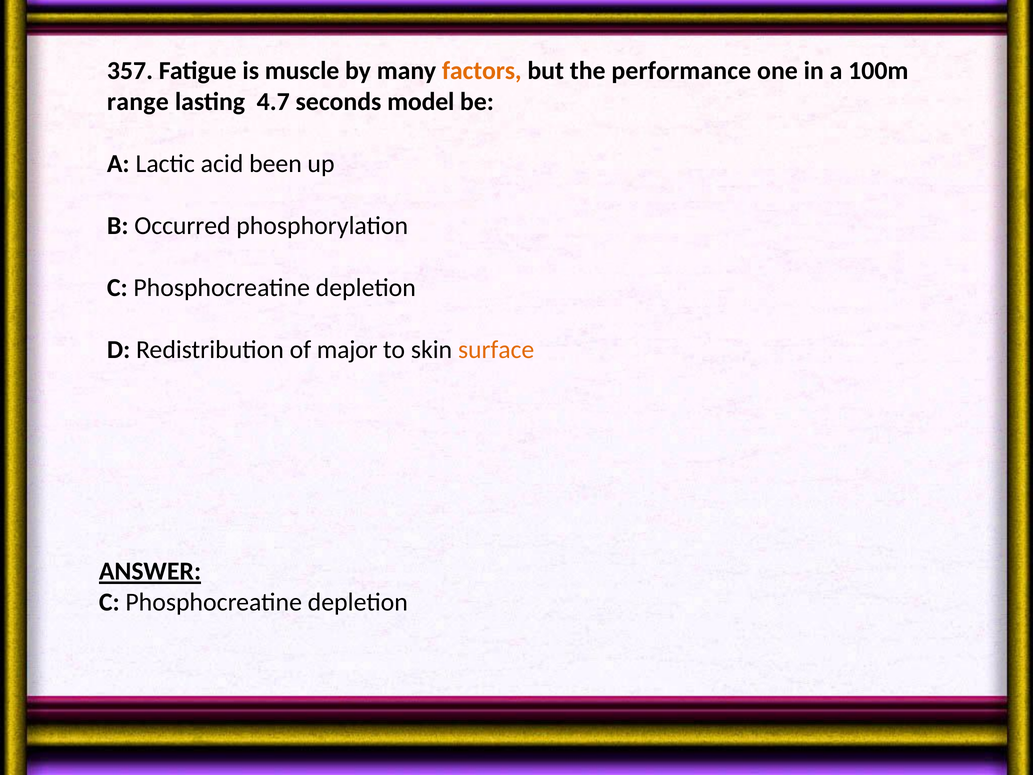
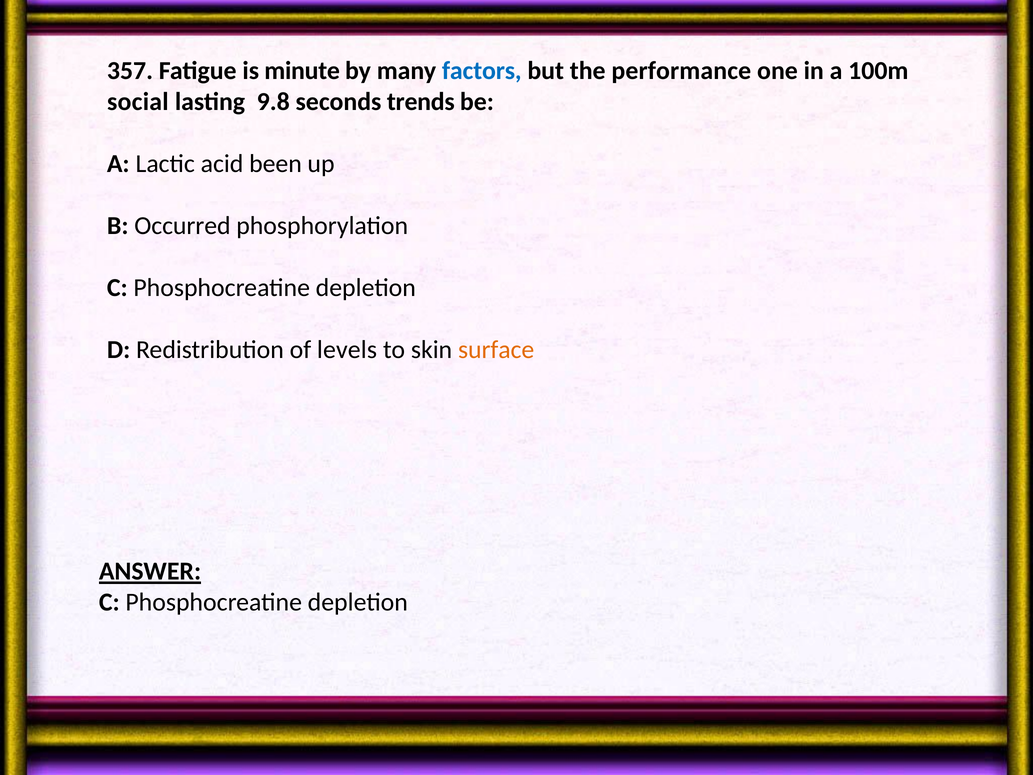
muscle: muscle -> minute (302, 71)
factors colour: orange -> blue (482, 71)
range: range -> social (138, 102)
4.7: 4.7 -> 9.8 (273, 102)
model: model -> trends (421, 102)
major: major -> levels (347, 350)
